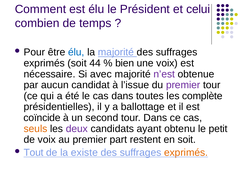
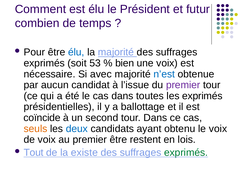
celui: celui -> futur (198, 9)
44: 44 -> 53 (95, 63)
n’est colour: purple -> blue (164, 74)
les complète: complète -> exprimés (202, 96)
deux colour: purple -> blue (77, 129)
le petit: petit -> voix (218, 129)
premier part: part -> être (118, 140)
en soit: soit -> lois (187, 140)
exprimés colour: orange -> green (186, 153)
